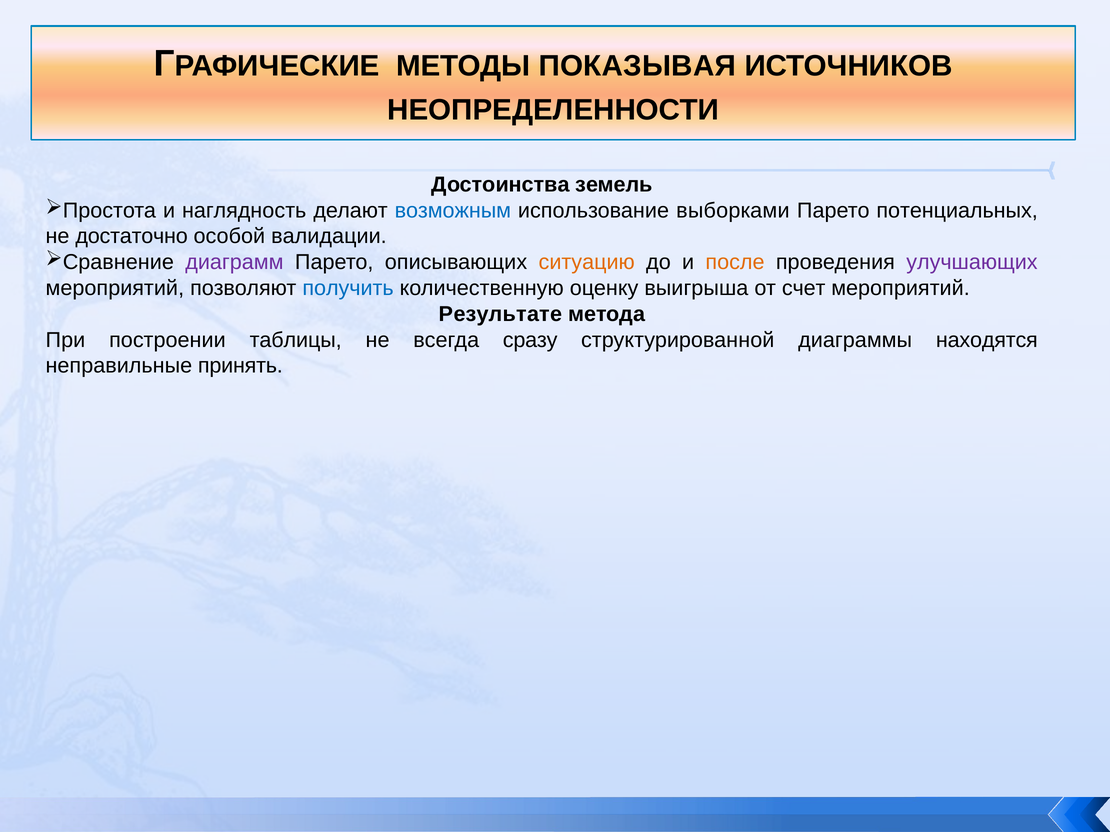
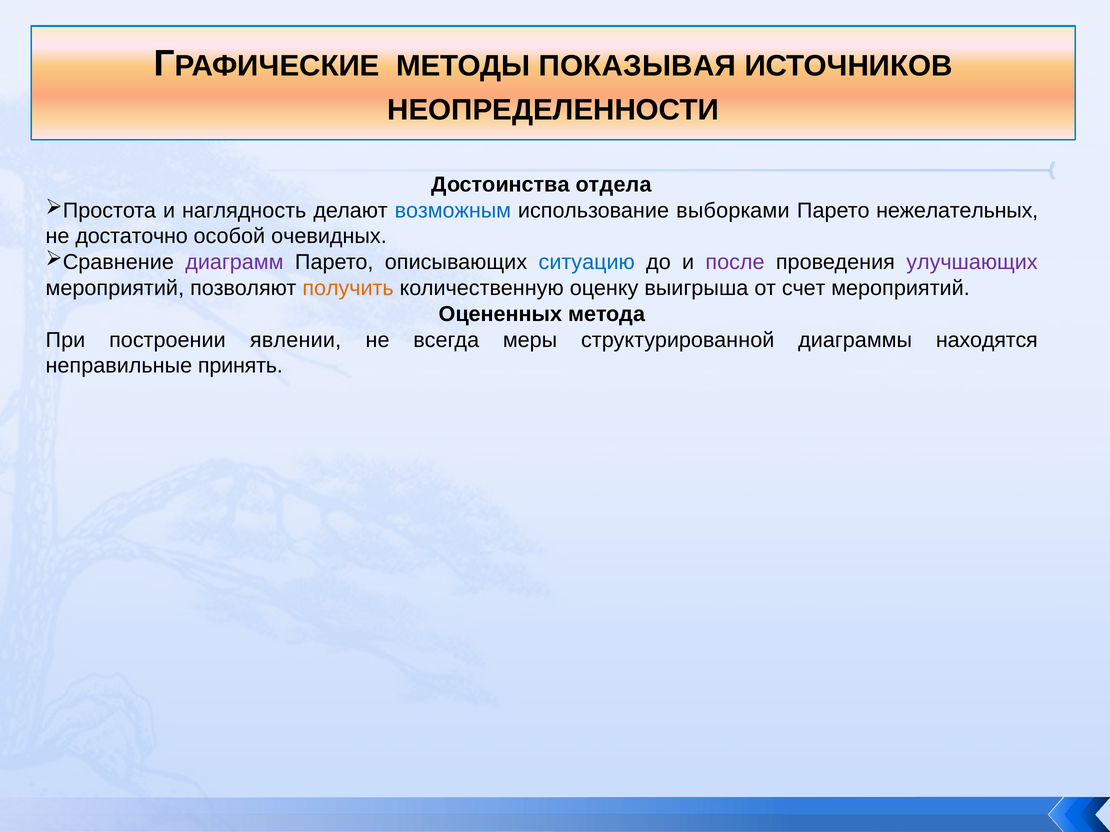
земель: земель -> отдела (614, 185)
потенциальных: потенциальных -> нежелательных (957, 211)
валидации: валидации -> очевидных (329, 236)
ситуацию colour: orange -> blue (587, 262)
после colour: orange -> purple (735, 262)
получить colour: blue -> orange (348, 288)
Результате: Результате -> Оцененных (501, 314)
таблицы: таблицы -> явлении (296, 340)
сразу: сразу -> меры (530, 340)
